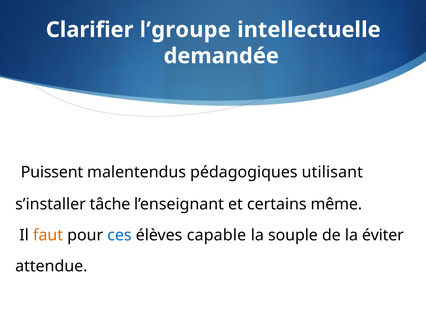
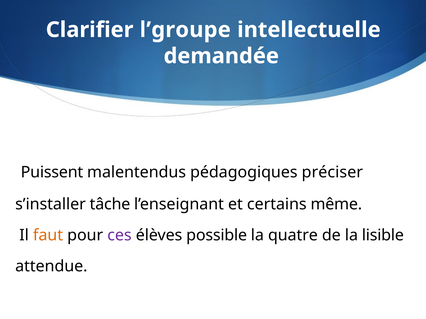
utilisant: utilisant -> préciser (332, 172)
ces colour: blue -> purple (119, 236)
capable: capable -> possible (217, 236)
souple: souple -> quatre (293, 236)
éviter: éviter -> lisible (383, 236)
